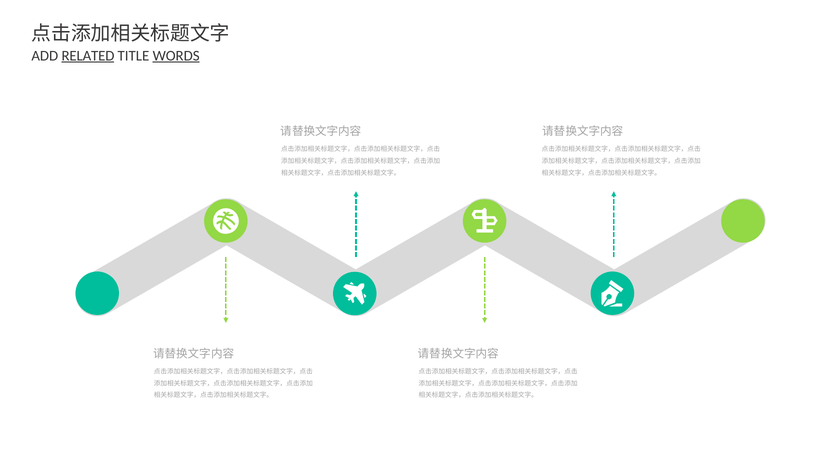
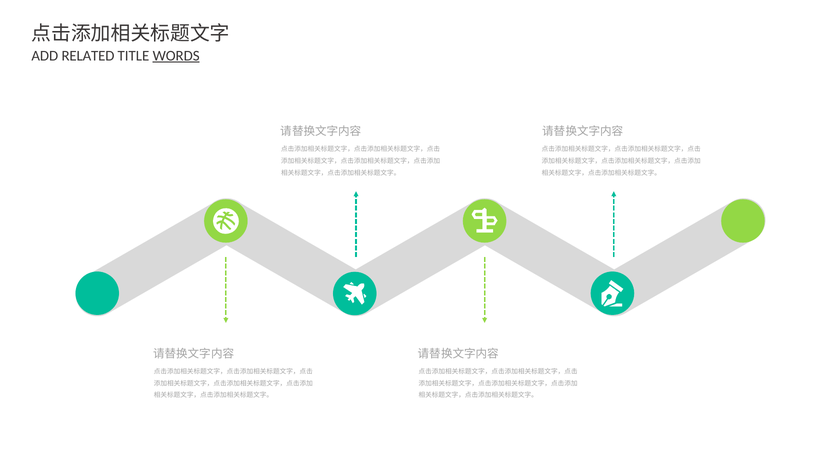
RELATED underline: present -> none (88, 56)
